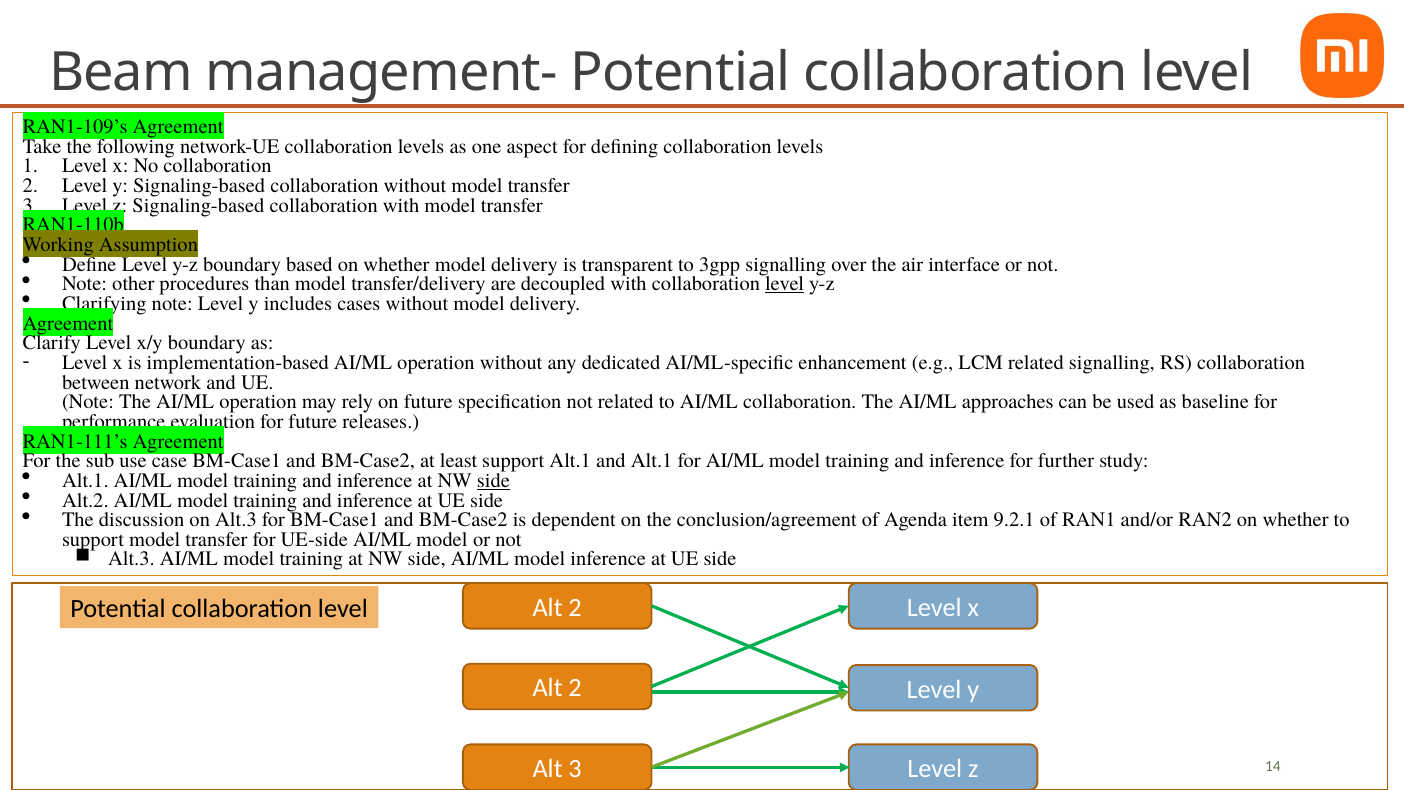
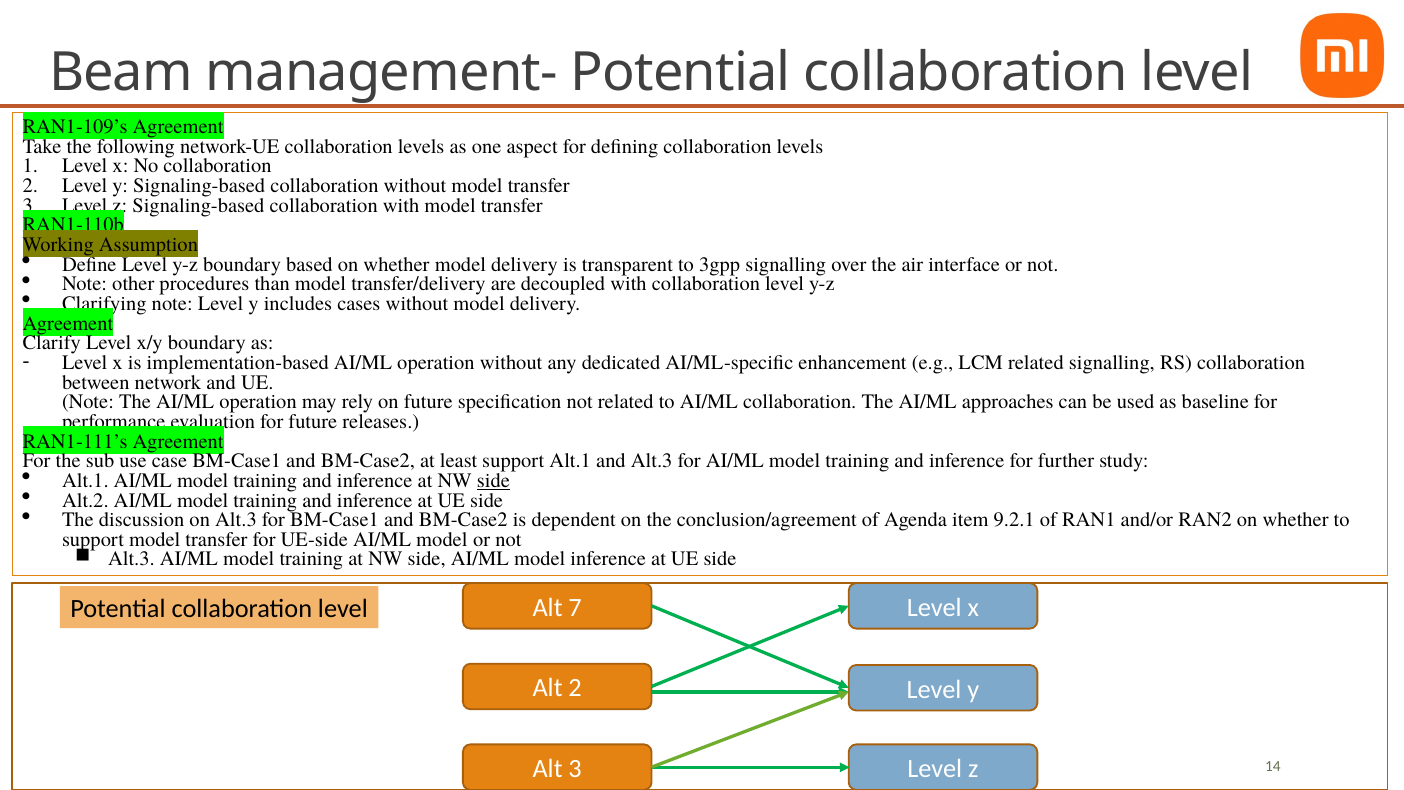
level underline: present -> none (785, 284)
and Alt.1: Alt.1 -> Alt.3 (652, 461)
2: 2 -> 7 (575, 607)
